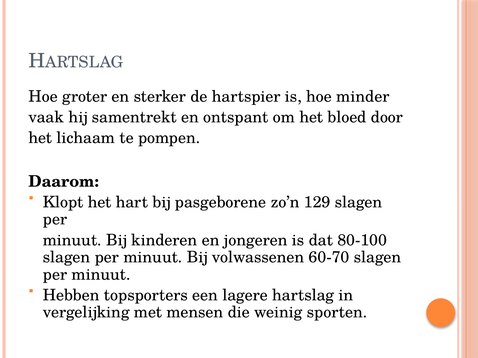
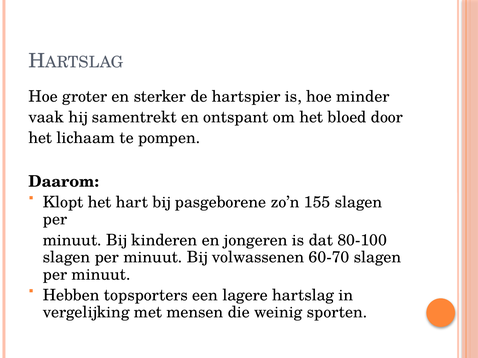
129: 129 -> 155 (317, 202)
